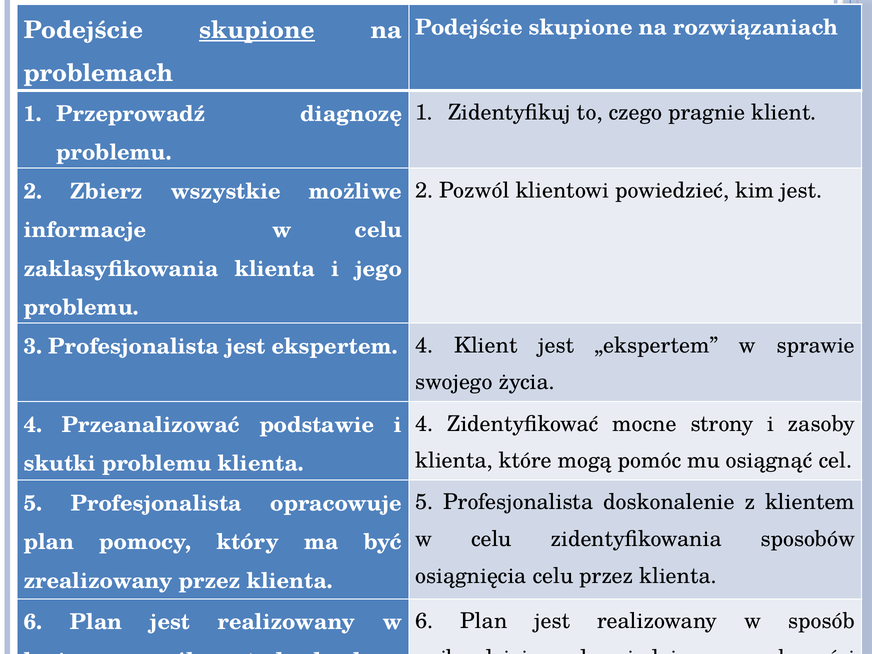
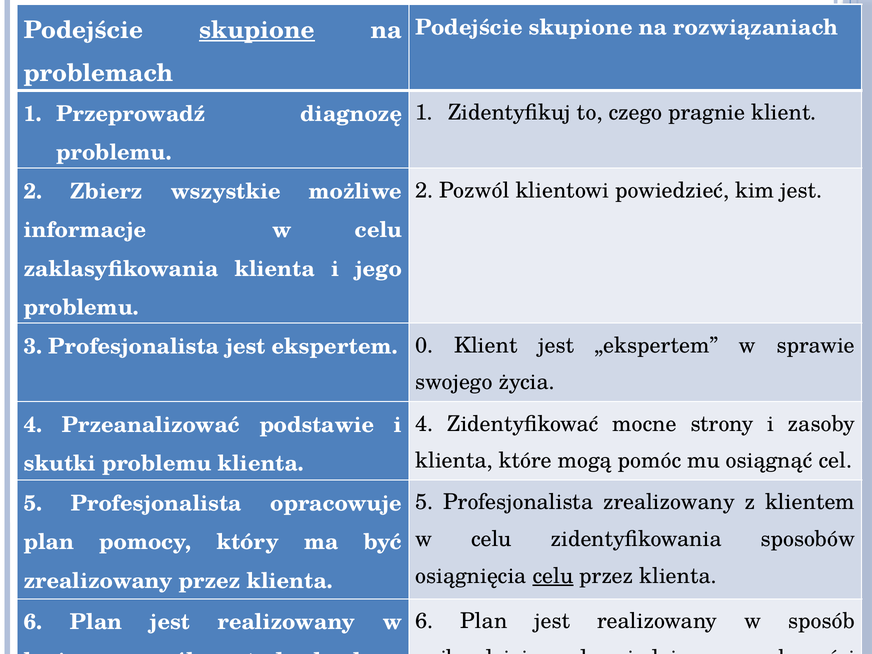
ekspertem 4: 4 -> 0 (424, 345)
Profesjonalista doskonalenie: doskonalenie -> zrealizowany (669, 502)
celu underline: none -> present (553, 576)
